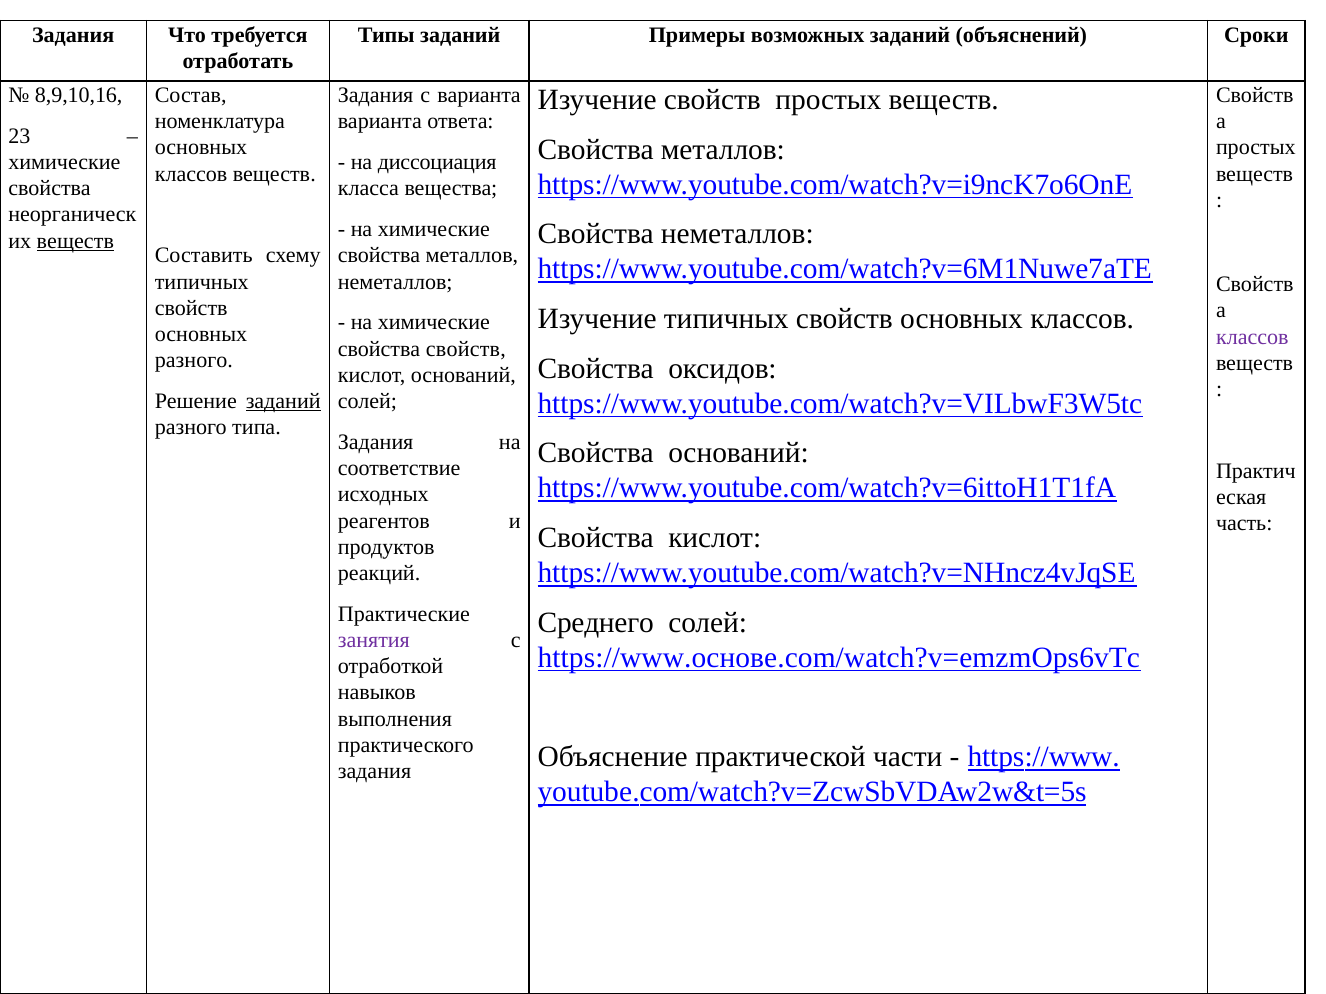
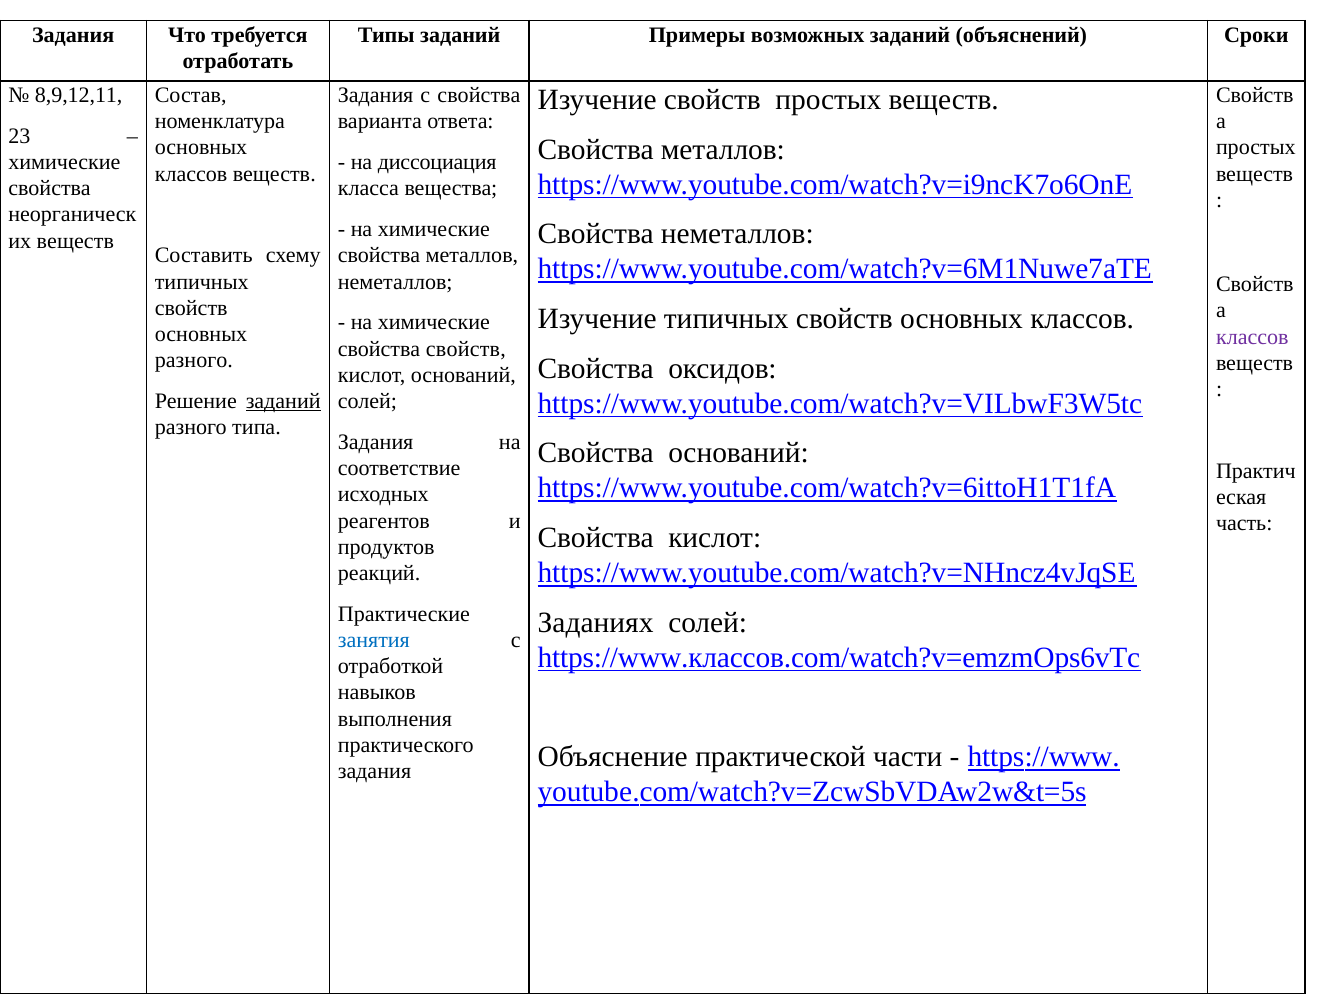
8,9,10,16: 8,9,10,16 -> 8,9,12,11 (79, 95)
с варианта: варианта -> свойства (479, 95)
веществ underline: present -> none (75, 241)
Среднего: Среднего -> Заданиях (596, 623)
занятия colour: purple -> blue (374, 641)
https://www.основе.com/watch?v=emzmOps6vTc: https://www.основе.com/watch?v=emzmOps6vTc -> https://www.классов.com/watch?v=emzmOps6vTc (839, 658)
